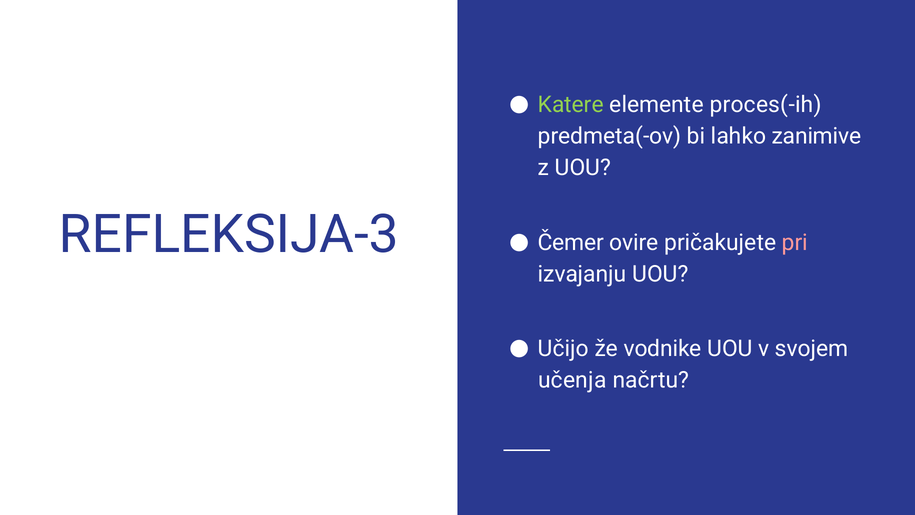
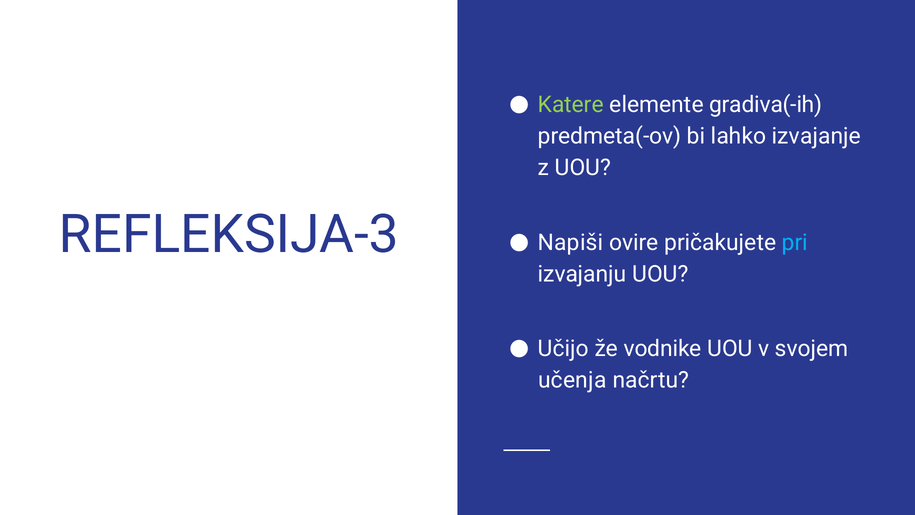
proces(-ih: proces(-ih -> gradiva(-ih (766, 105)
zanimive: zanimive -> izvajanje (816, 136)
Čemer: Čemer -> Napiši (571, 242)
pri colour: pink -> light blue (795, 242)
